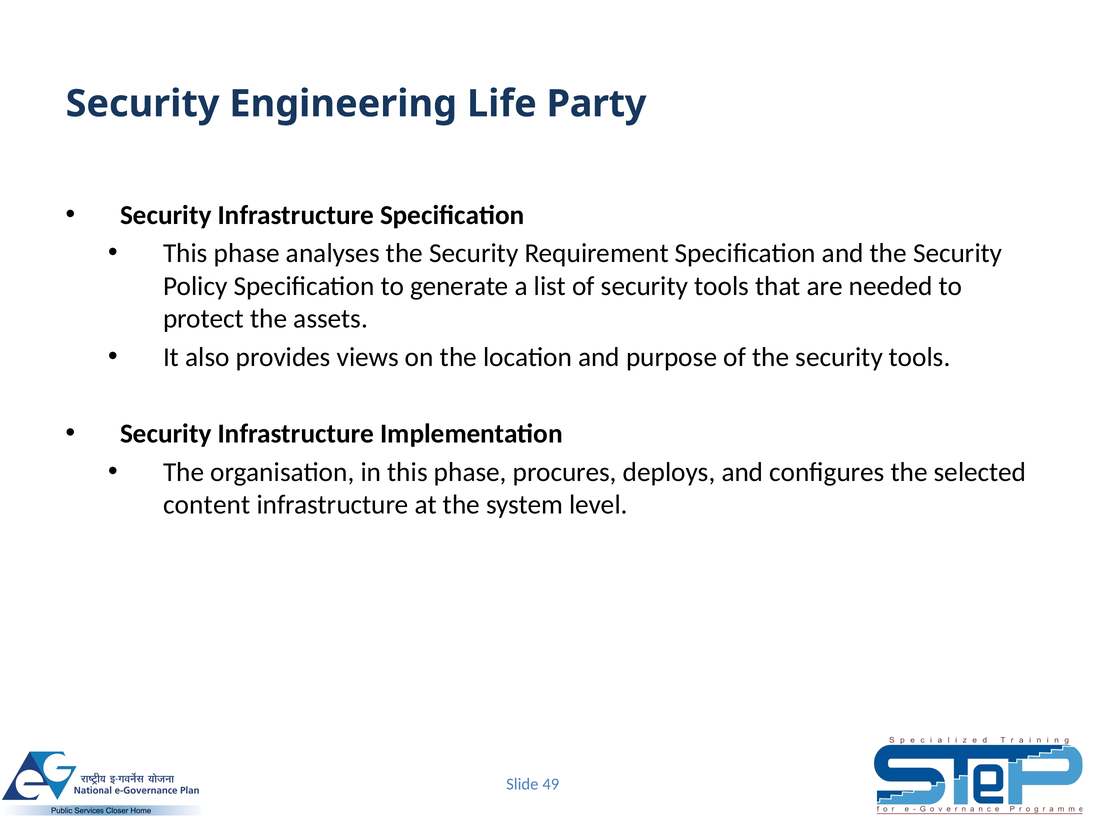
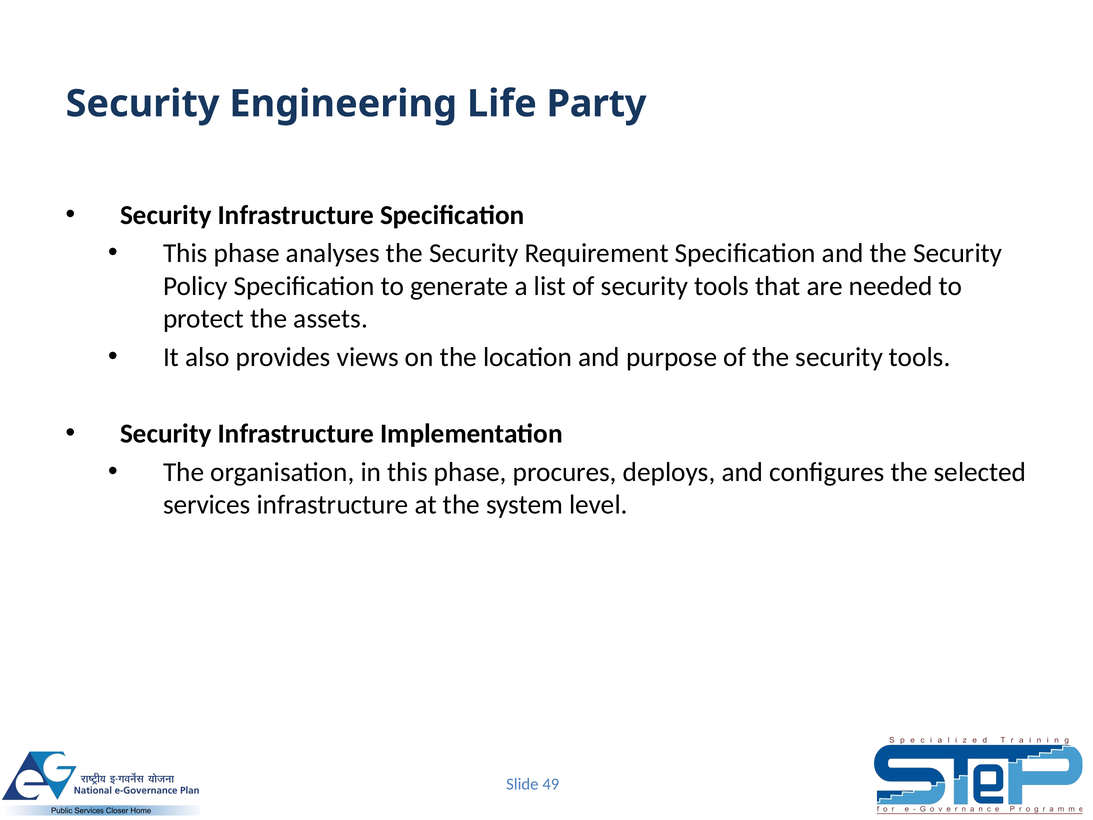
content: content -> services (207, 505)
